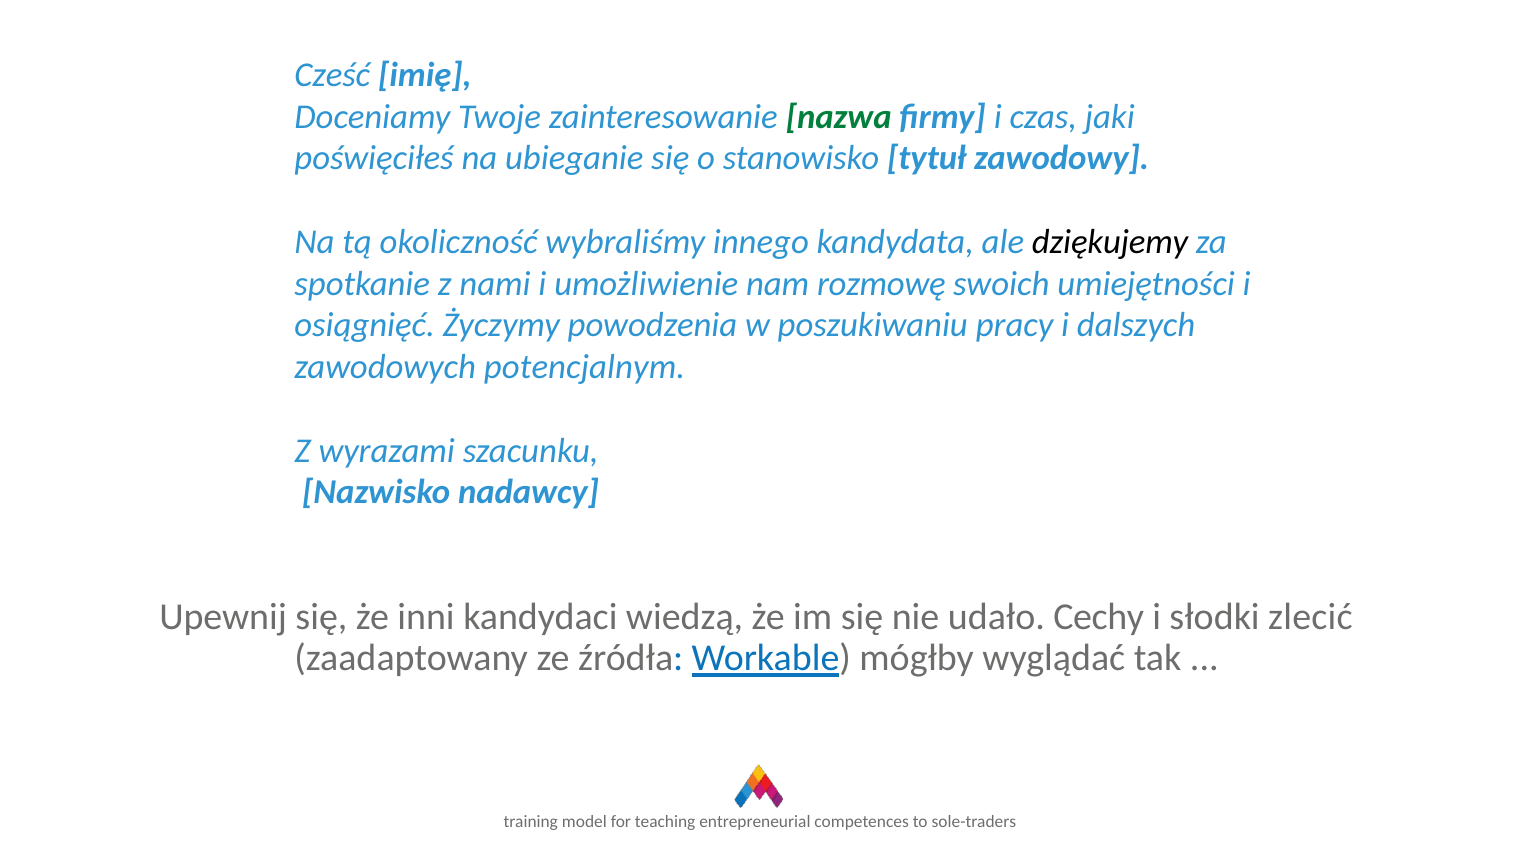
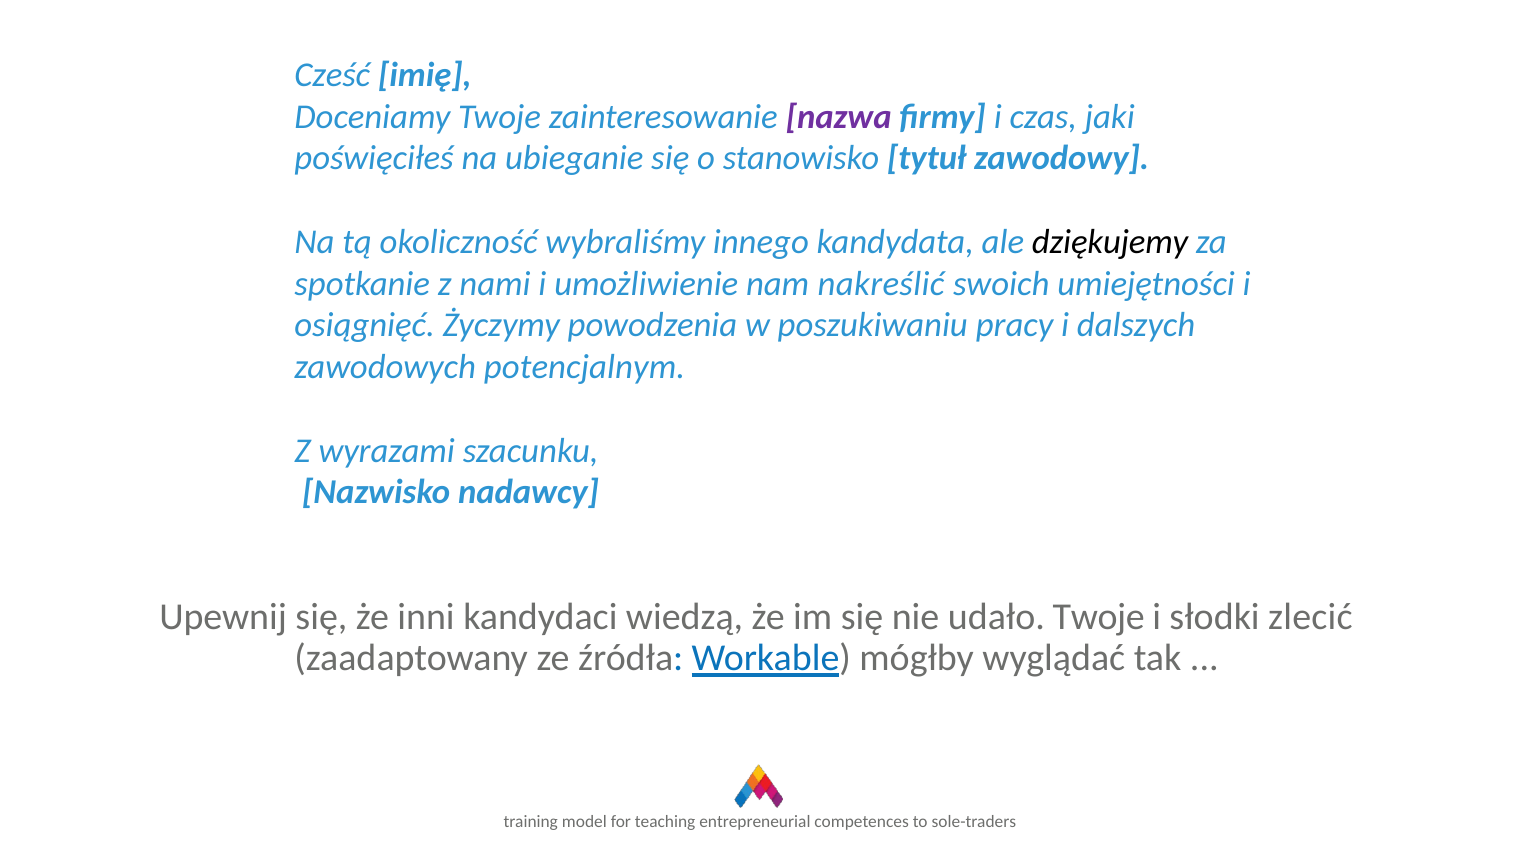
nazwa colour: green -> purple (839, 117)
rozmowę: rozmowę -> nakreślić (881, 284)
udało Cechy: Cechy -> Twoje (1099, 617)
